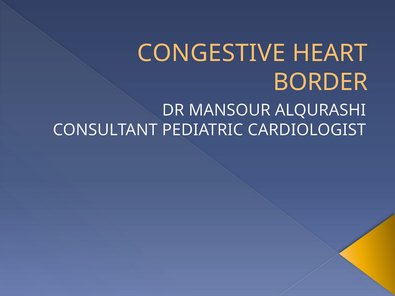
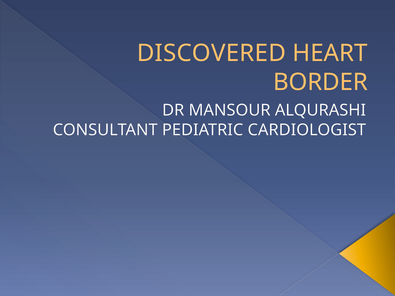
CONGESTIVE: CONGESTIVE -> DISCOVERED (211, 53)
